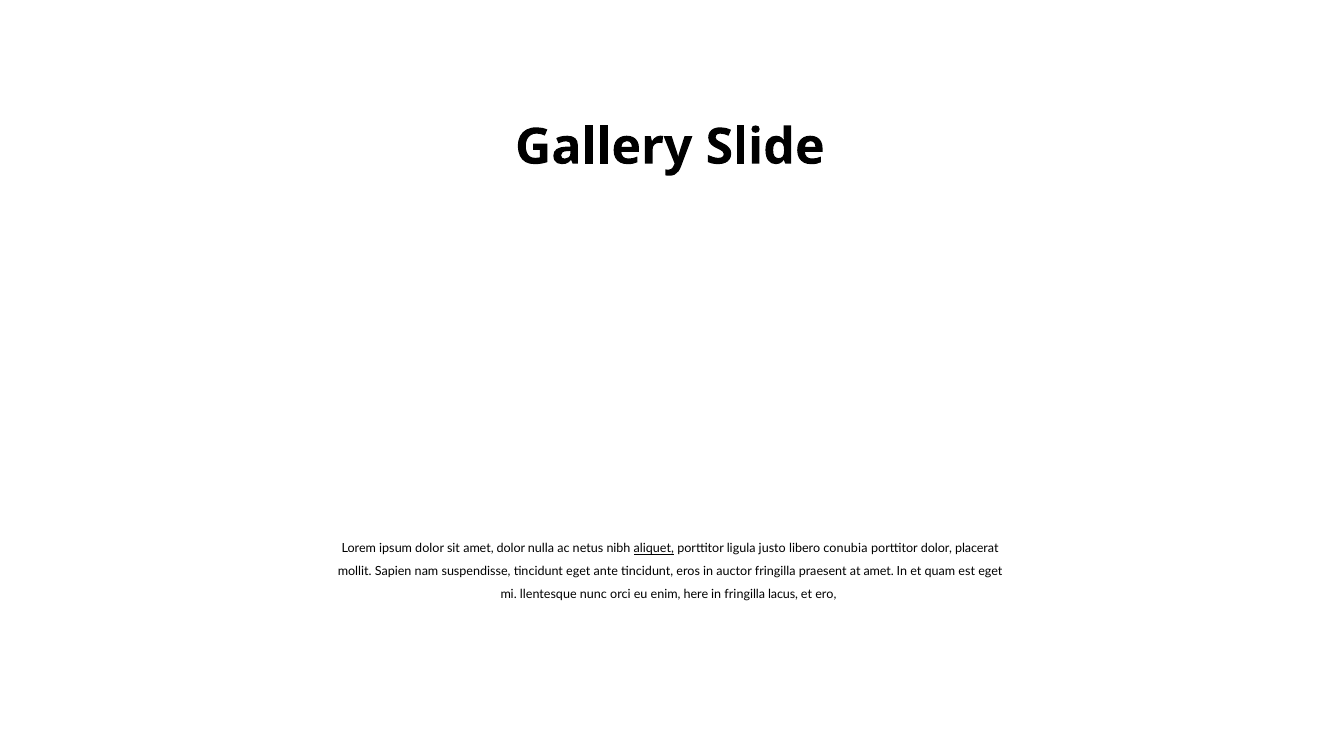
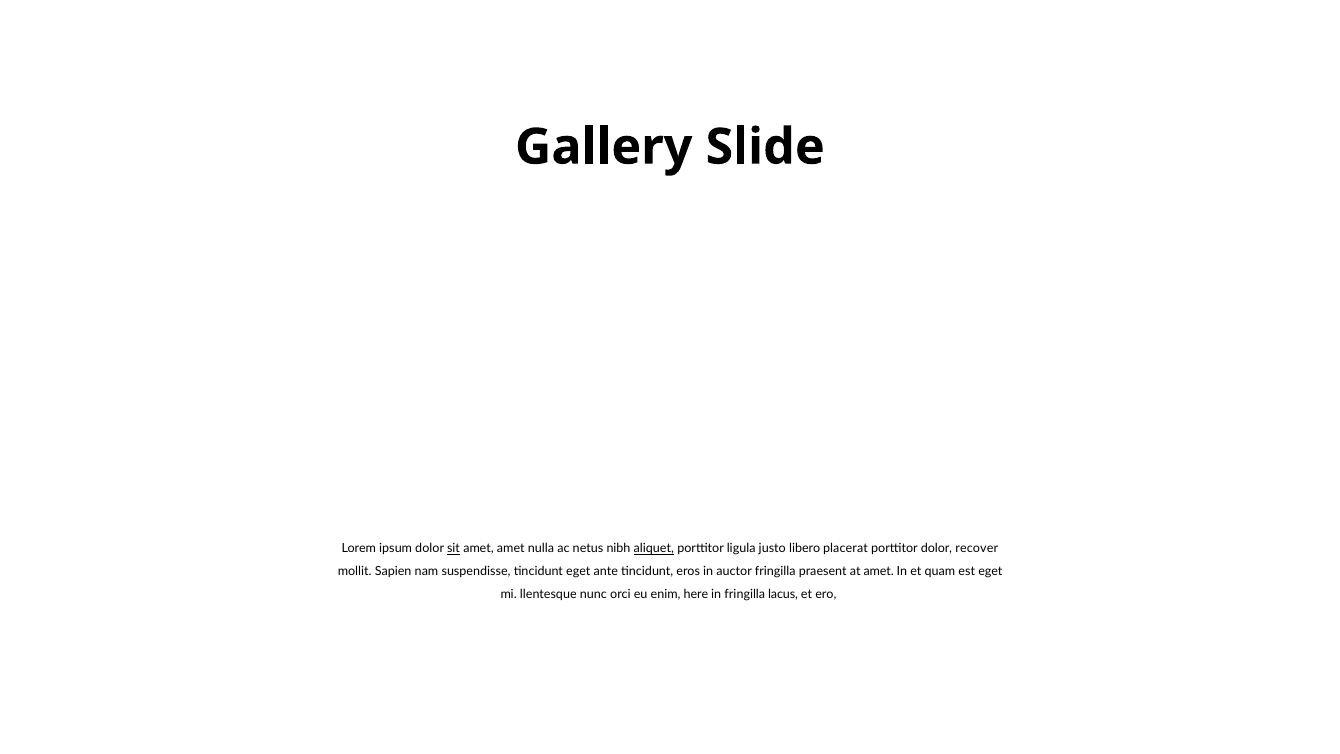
sit underline: none -> present (454, 548)
amet dolor: dolor -> amet (511, 548)
conubia: conubia -> placerat (845, 548)
placerat: placerat -> recover (977, 548)
